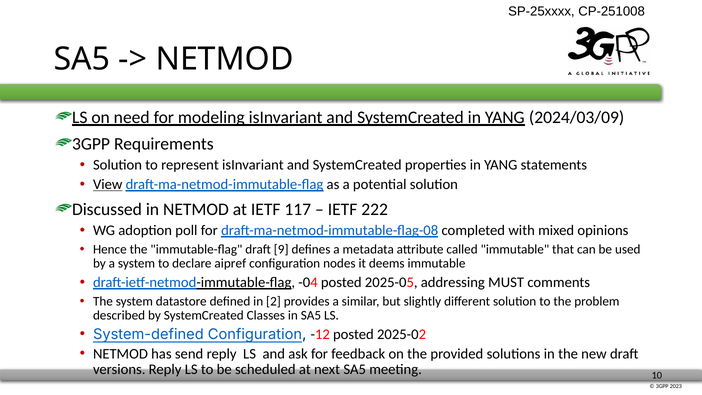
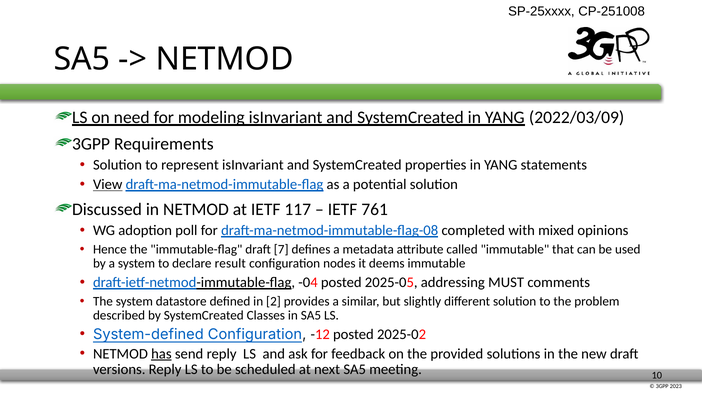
2024/03/09: 2024/03/09 -> 2022/03/09 (577, 117)
222: 222 -> 761 (375, 209)
9: 9 -> 7 (281, 249)
aipref: aipref -> result (230, 263)
has underline: none -> present (161, 354)
